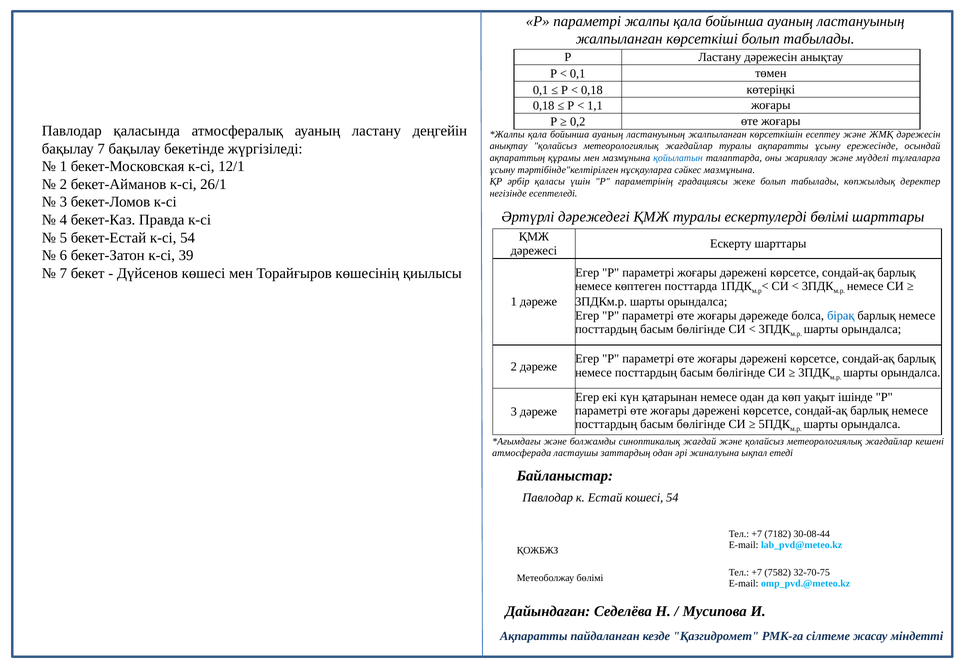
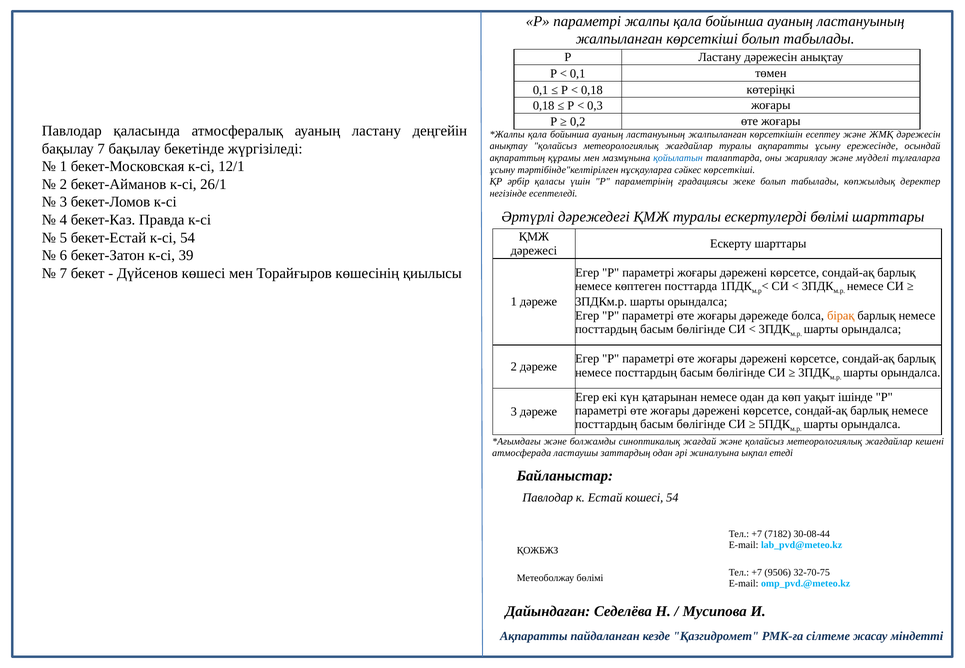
1,1: 1,1 -> 0,3 (595, 106)
сәйкес мазмұнына: мазмұнына -> көрсеткіші (729, 170)
бірақ colour: blue -> orange (841, 315)
7582: 7582 -> 9506 (778, 573)
